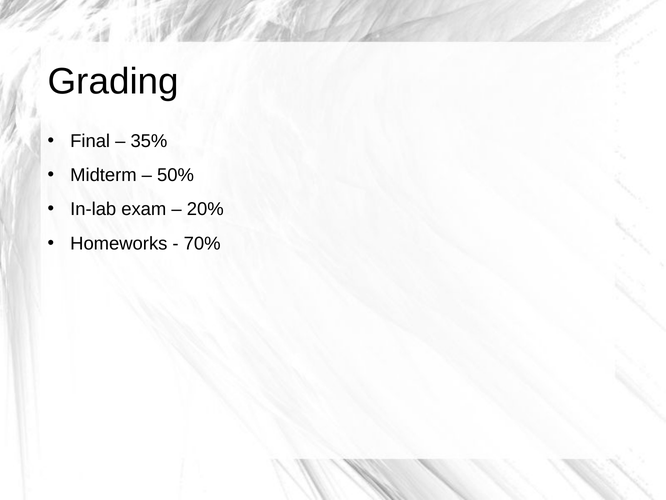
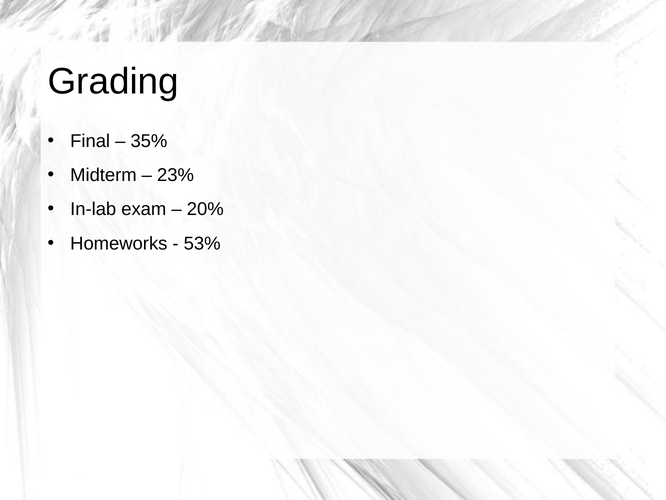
50%: 50% -> 23% (176, 175)
70%: 70% -> 53% (202, 243)
